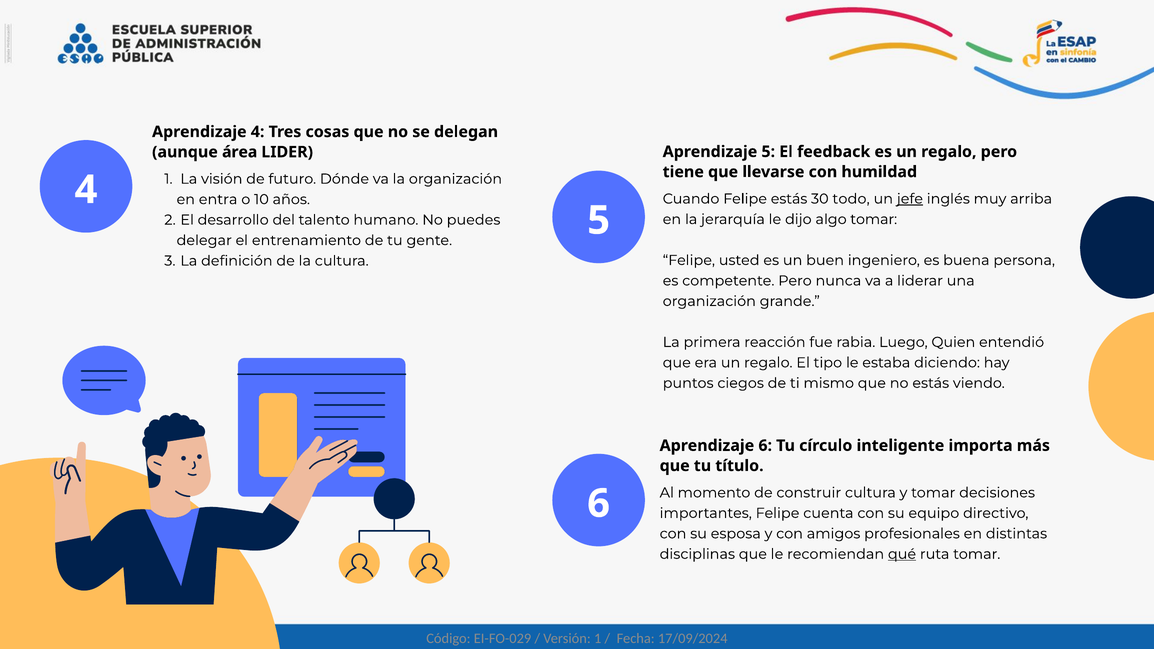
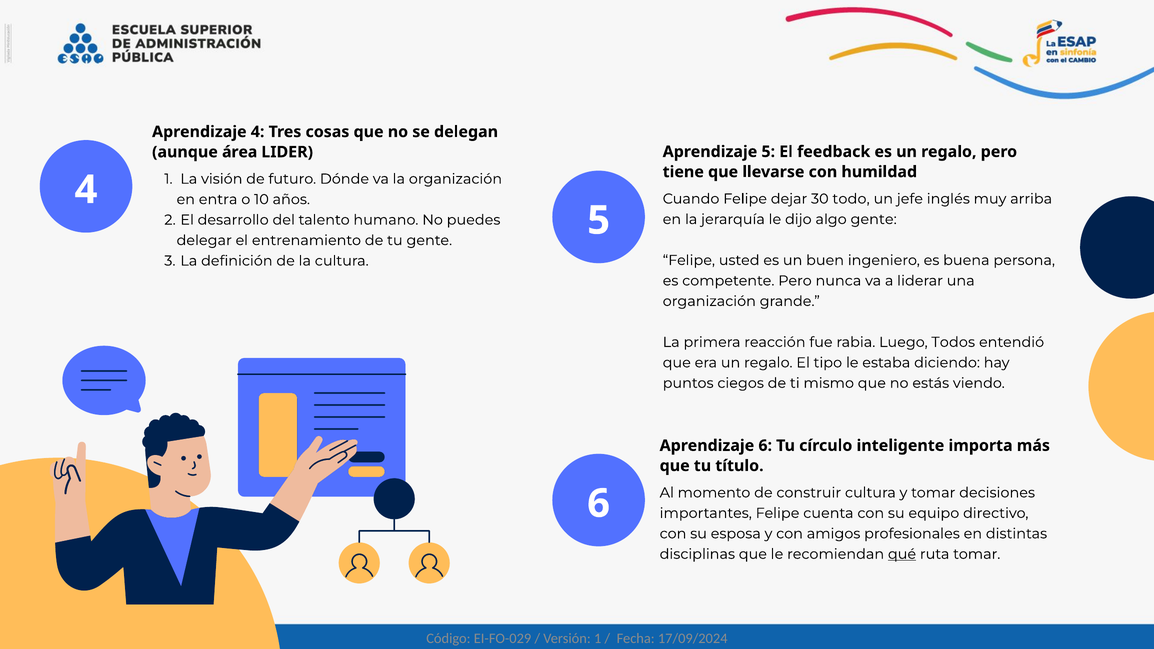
Felipe estás: estás -> dejar (789, 199)
jefe underline: present -> none (910, 199)
algo tomar: tomar -> gente (874, 219)
Quien: Quien -> Todos (953, 342)
